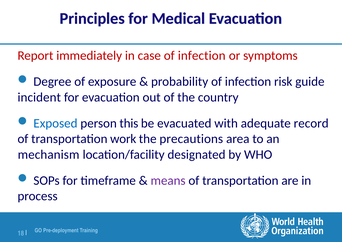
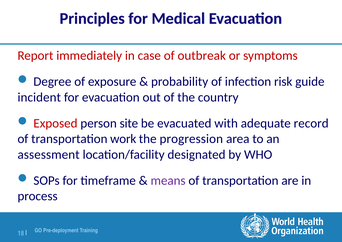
case of infection: infection -> outbreak (202, 56)
Exposed colour: blue -> red (55, 123)
this: this -> site (129, 123)
precautions: precautions -> progression (191, 139)
mechanism: mechanism -> assessment (49, 154)
